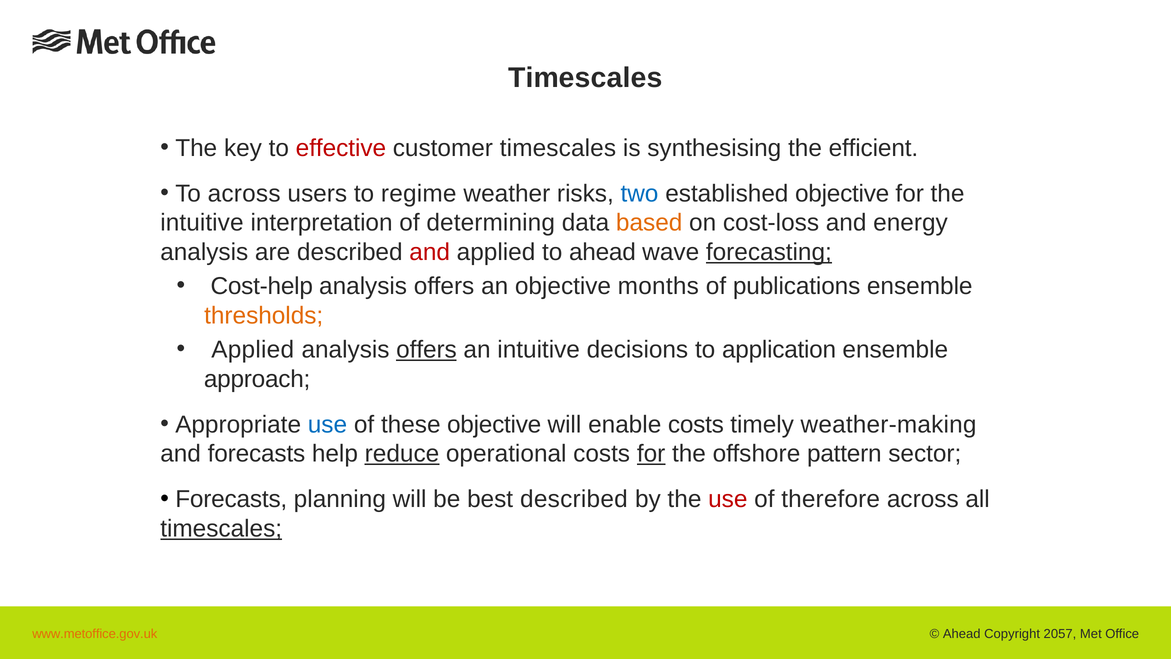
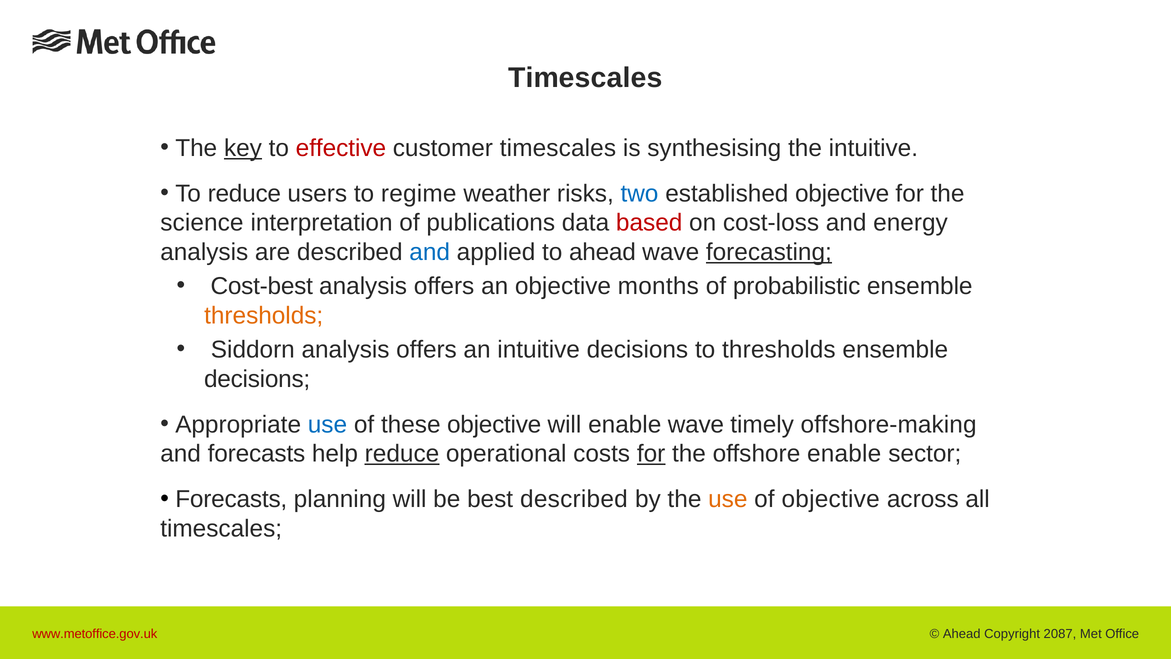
key underline: none -> present (243, 148)
the efficient: efficient -> intuitive (873, 148)
To across: across -> reduce (244, 193)
intuitive: intuitive -> science (202, 223)
determining: determining -> publications (491, 223)
based colour: orange -> red (649, 223)
and colour: red -> blue (430, 252)
Cost-help: Cost-help -> Cost-best (262, 286)
publications: publications -> probabilistic (797, 286)
Applied: Applied -> Siddorn (253, 350)
offers underline: present -> none (427, 350)
to application: application -> thresholds (779, 350)
approach: approach -> decisions (257, 379)
enable costs: costs -> wave (696, 424)
weather-making: weather-making -> offshore-making (889, 424)
offshore pattern: pattern -> enable (844, 454)
use colour: red -> orange (728, 499)
of therefore: therefore -> objective (831, 499)
timescales underline: present -> none (221, 528)
www.metoffice.gov.uk colour: orange -> red (95, 634)
2057: 2057 -> 2087 (1060, 634)
